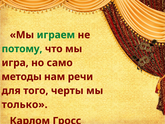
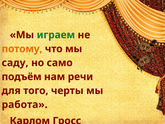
потому colour: green -> orange (22, 49)
игра: игра -> саду (15, 63)
методы: методы -> подъём (22, 77)
только: только -> работа (25, 104)
